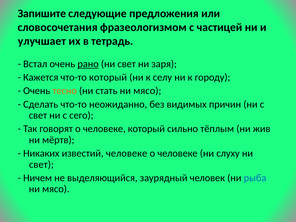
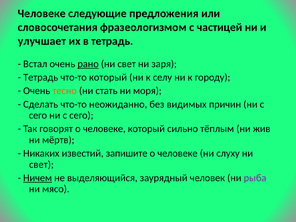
Запишите: Запишите -> Человеке (42, 13)
Кажется: Кажется -> Тетрадь (41, 77)
стать ни мясо: мясо -> моря (147, 91)
свет: свет -> сего (38, 115)
известий человеке: человеке -> запишите (127, 153)
Ничем underline: none -> present (38, 178)
рыба colour: blue -> purple (255, 178)
